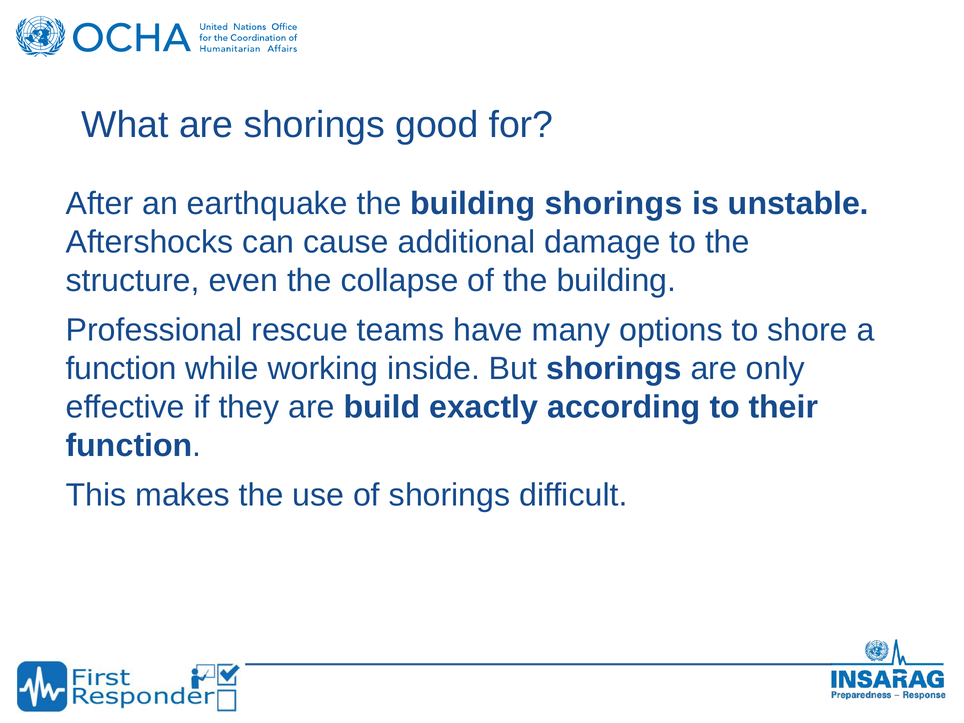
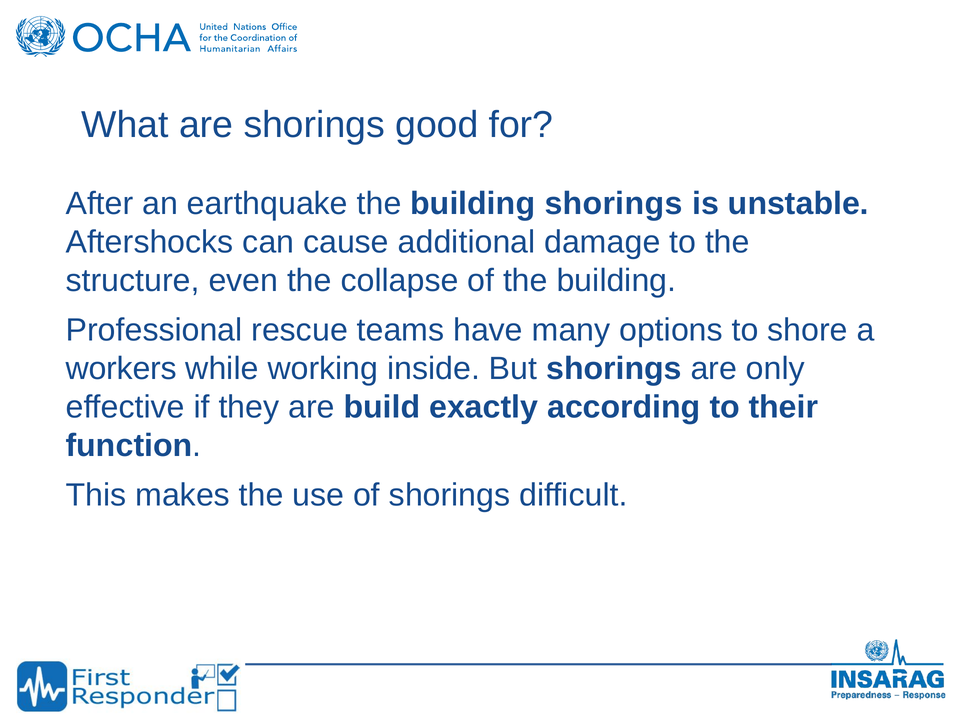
function: function -> workers (121, 369)
